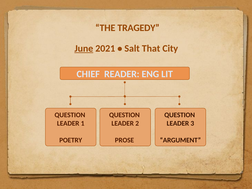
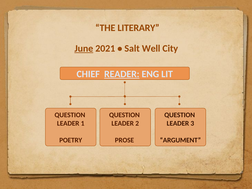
TRAGEDY: TRAGEDY -> LITERARY (138, 28)
That: That -> Well (151, 48)
READER underline: none -> present (122, 74)
